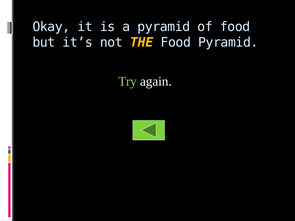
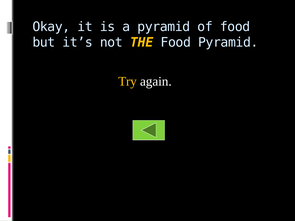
Try colour: light green -> yellow (128, 82)
